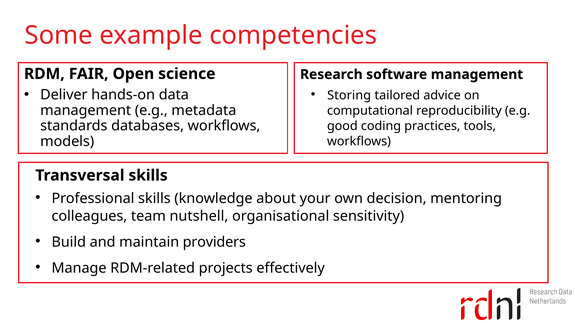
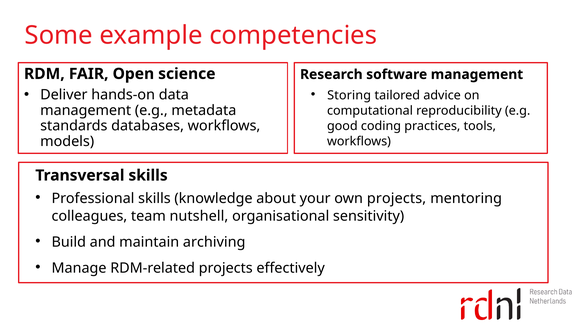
own decision: decision -> projects (397, 199)
providers: providers -> archiving (214, 242)
